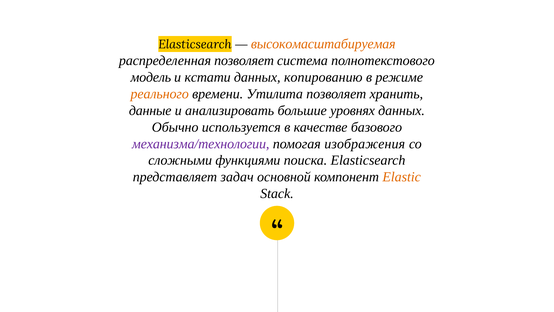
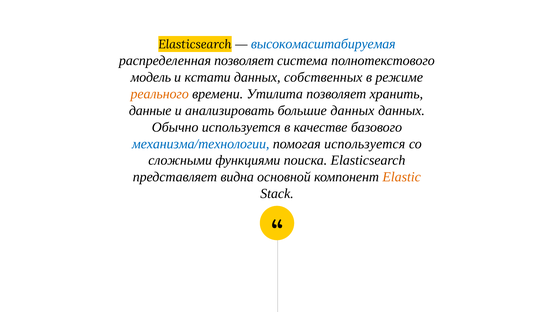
высокомасштабируемая colour: orange -> blue (323, 44)
копированию: копированию -> собственных (323, 77)
большие уровнях: уровнях -> данных (352, 110)
механизма/технологии colour: purple -> blue (201, 144)
помогая изображения: изображения -> используется (365, 144)
задач: задач -> видна (237, 177)
